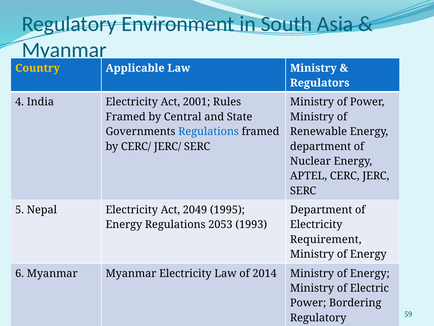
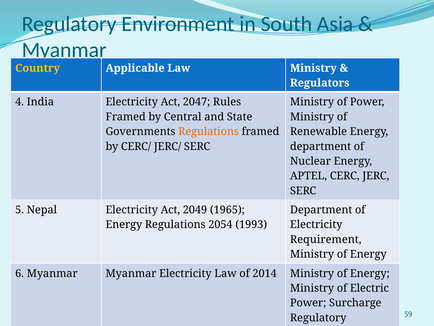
2001: 2001 -> 2047 (197, 102)
Regulations colour: blue -> orange (209, 131)
1995: 1995 -> 1965 (227, 210)
2053: 2053 -> 2054 (220, 224)
Bordering: Bordering -> Surcharge (355, 303)
